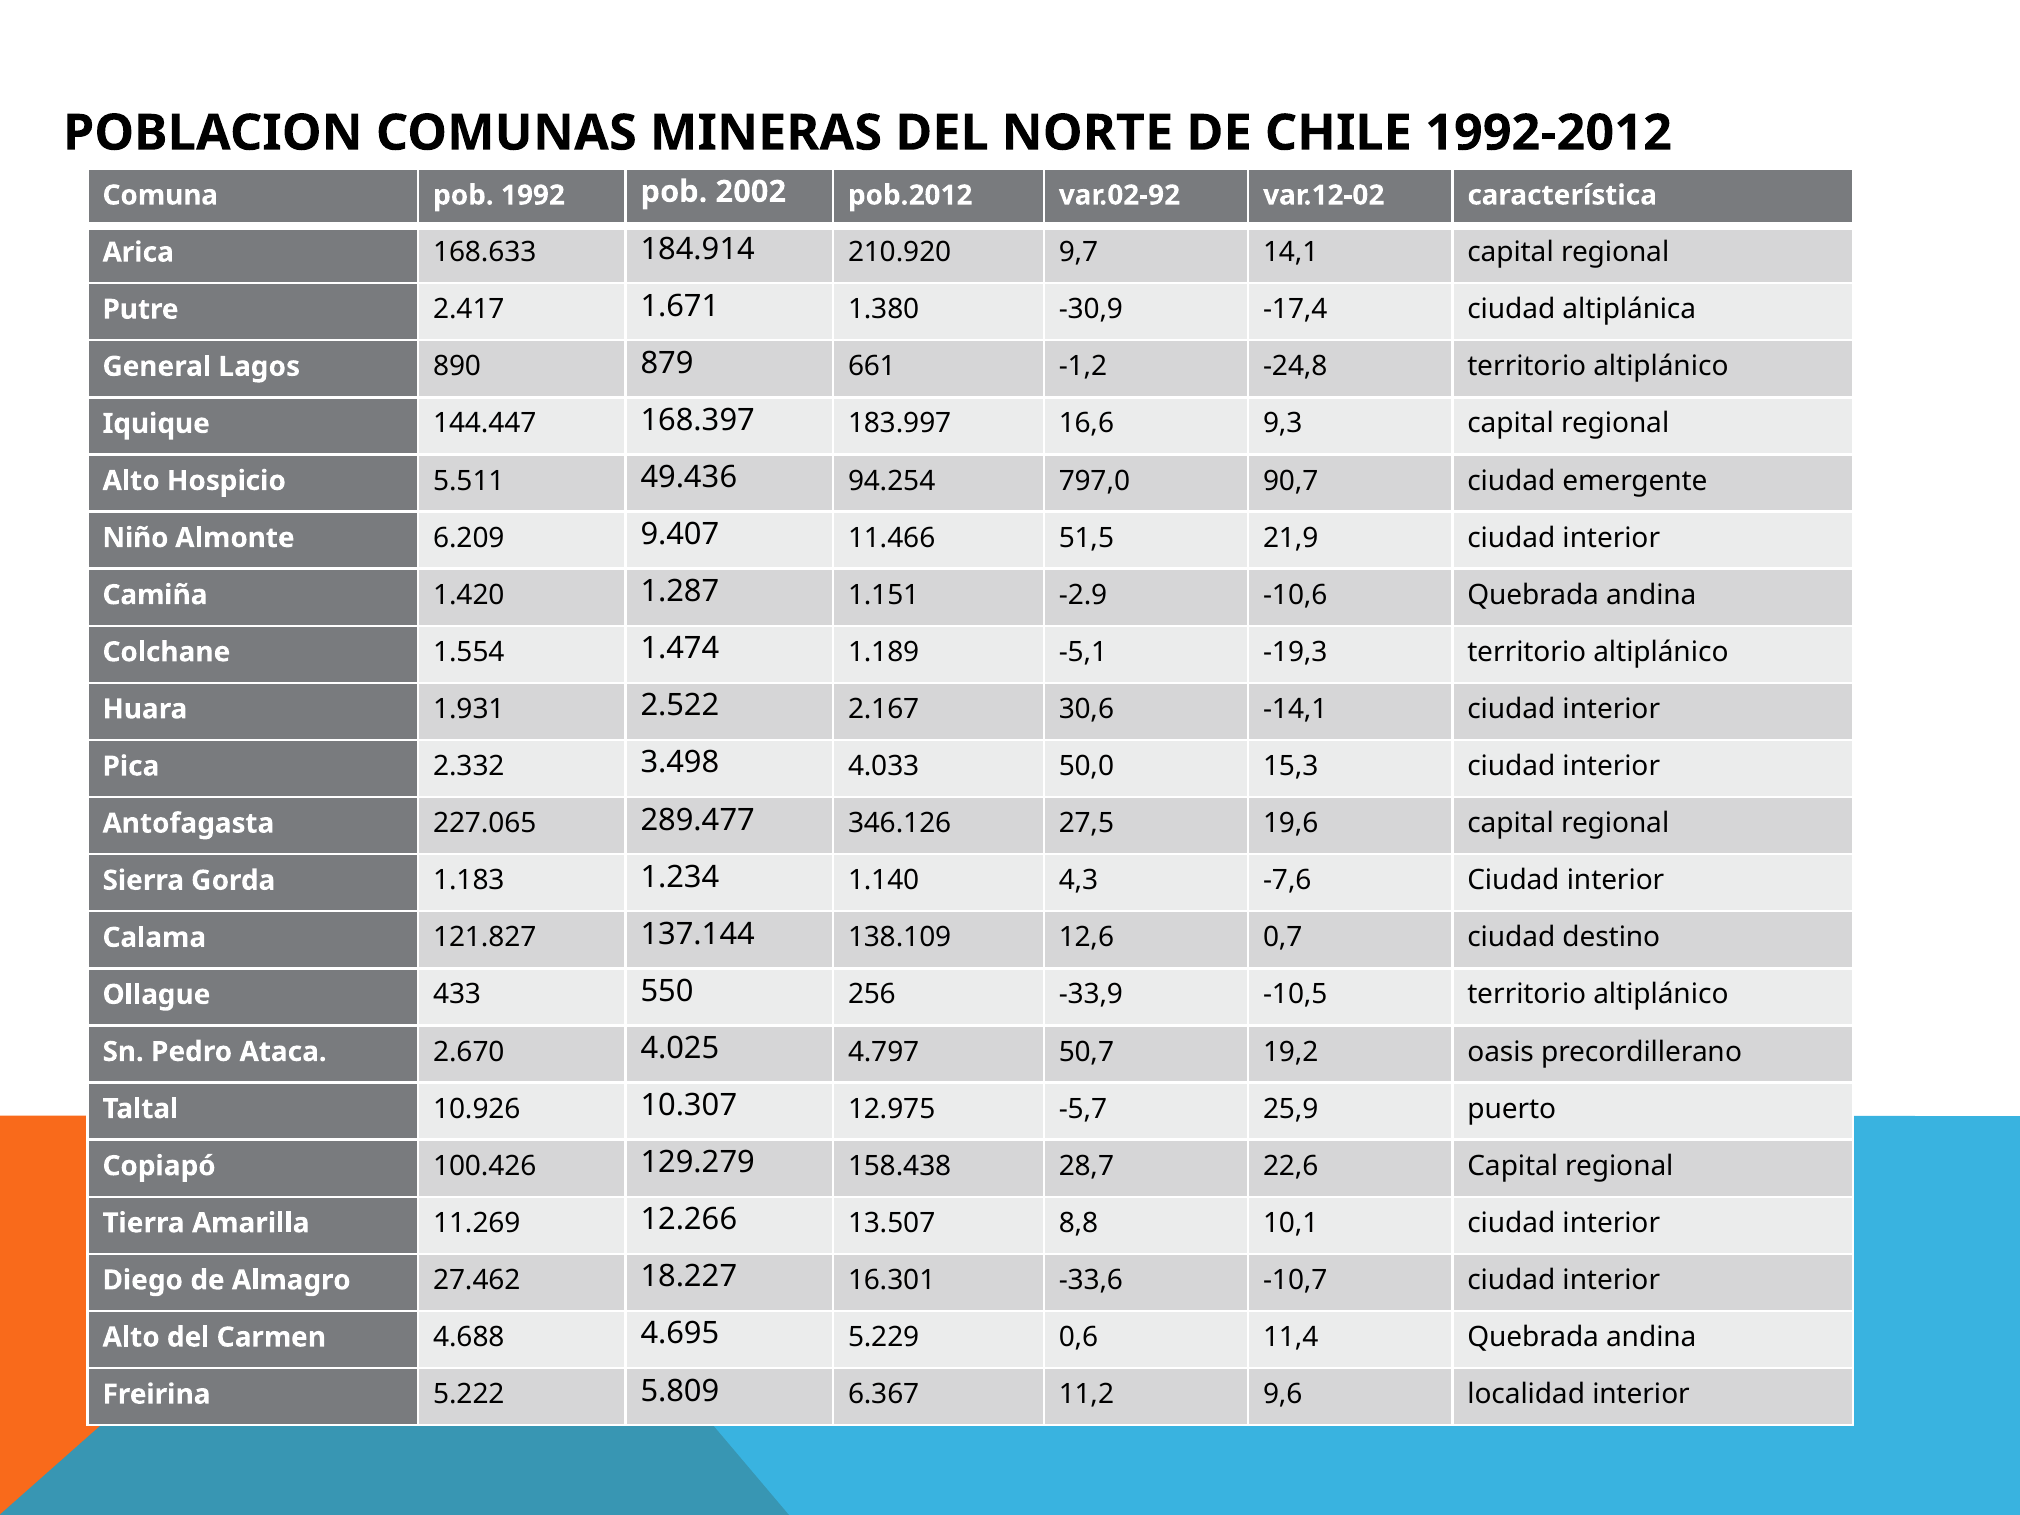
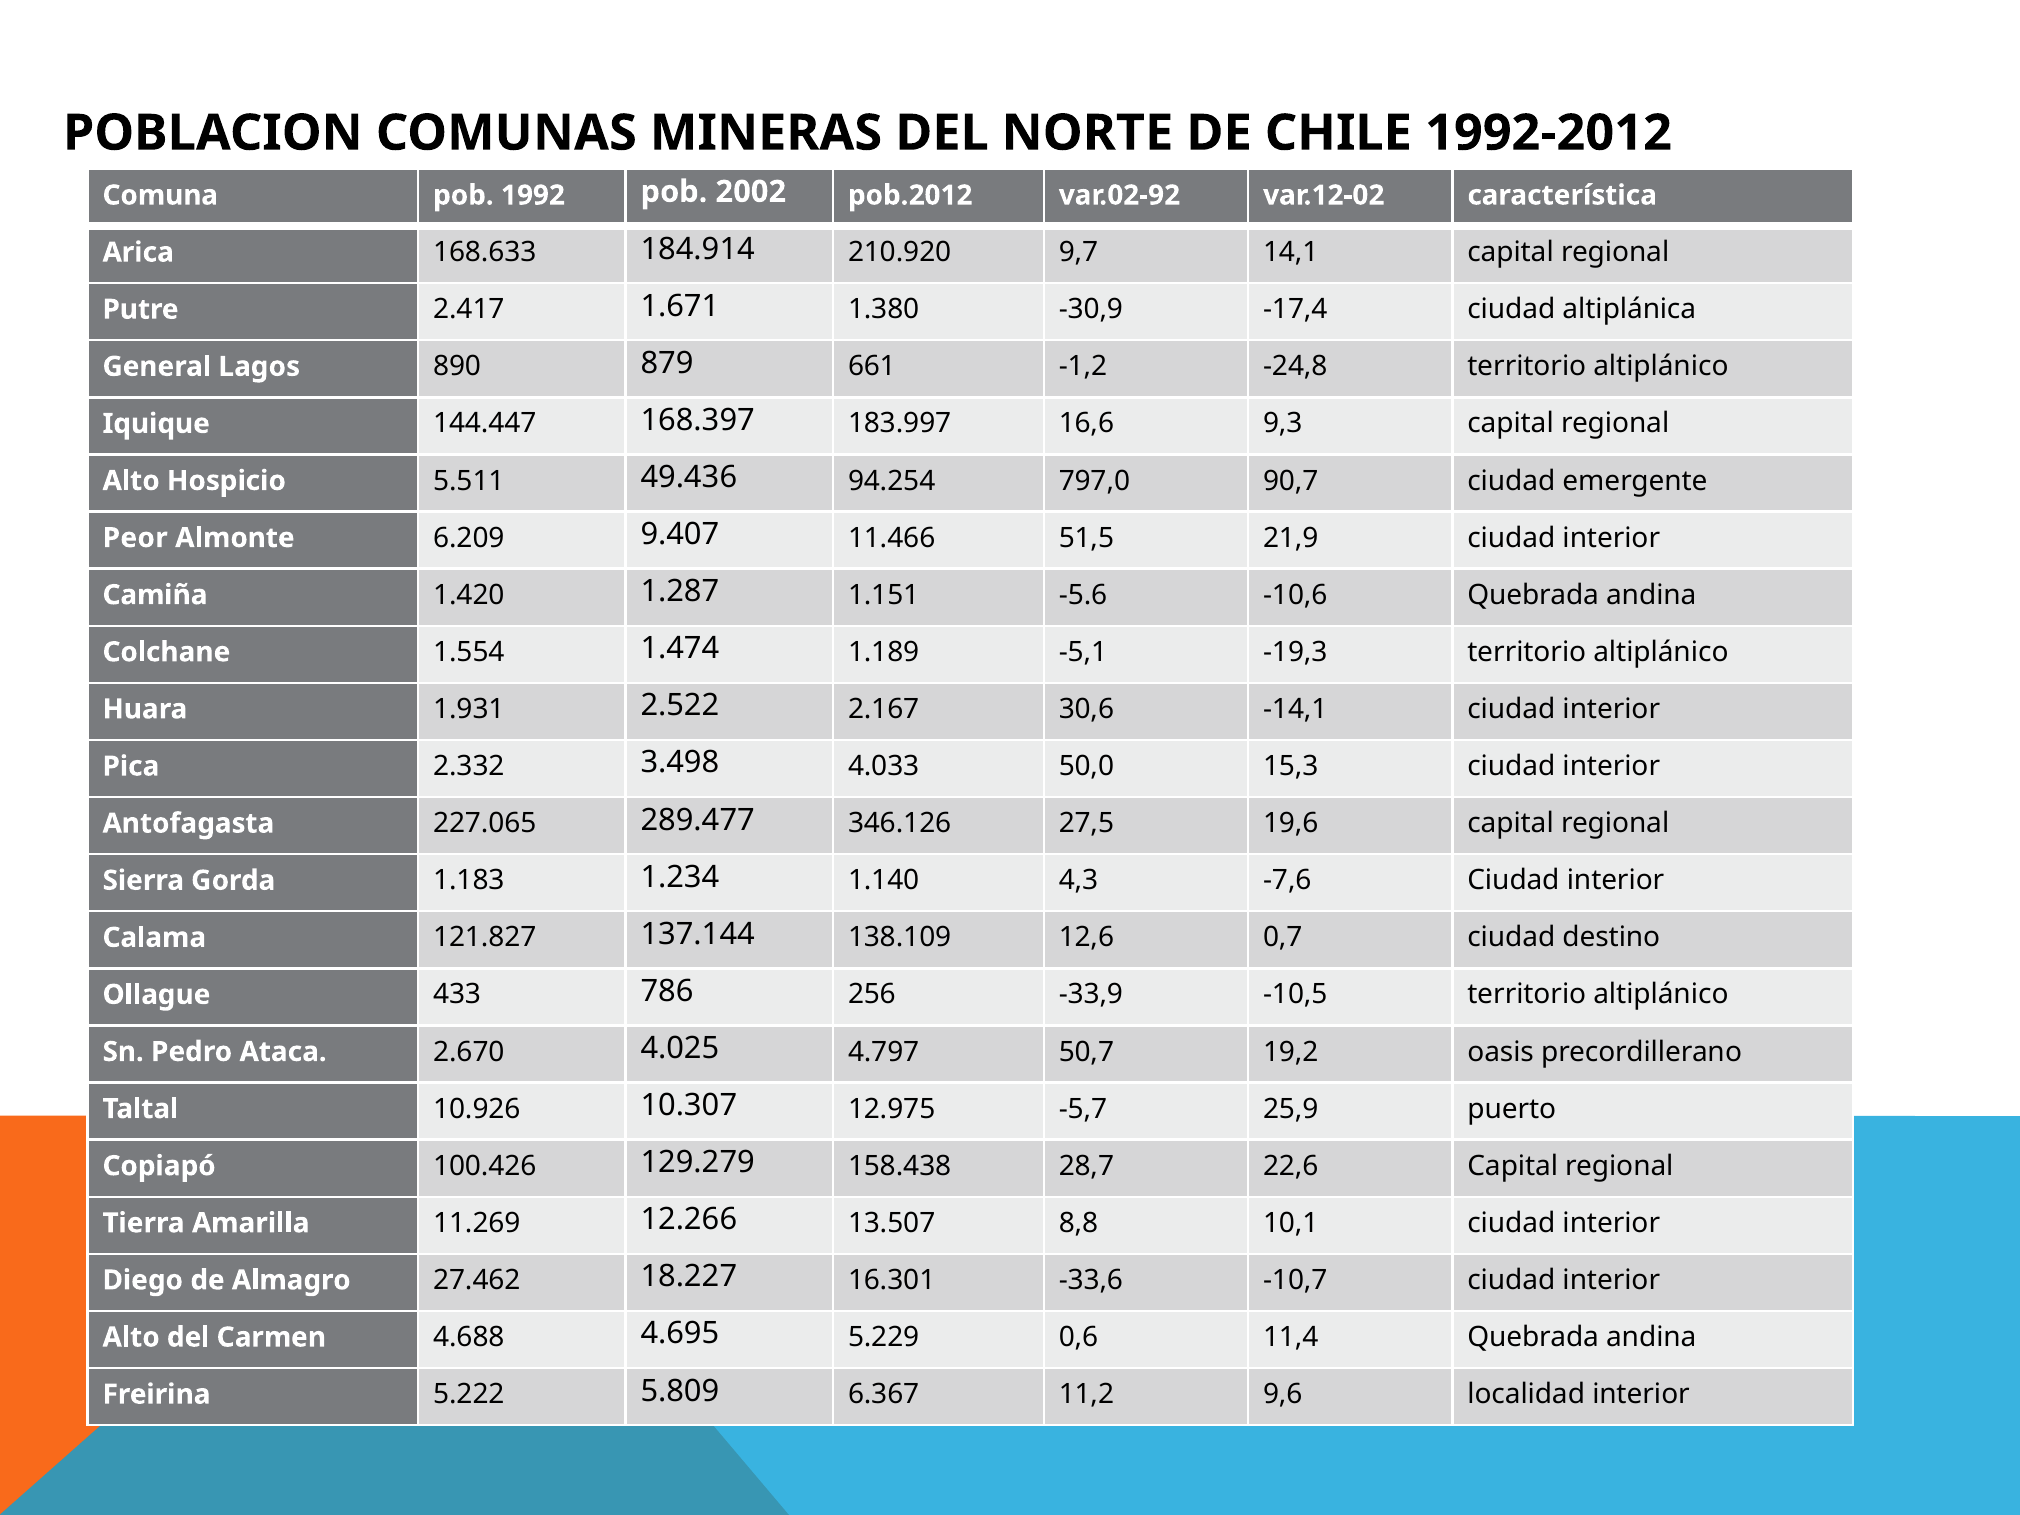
Niño: Niño -> Peor (135, 538)
-2.9: -2.9 -> -5.6 (1083, 595)
550: 550 -> 786 (667, 991)
